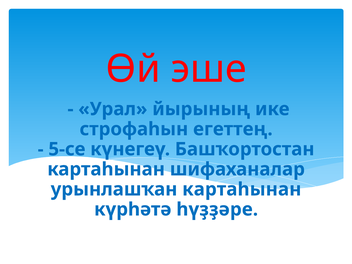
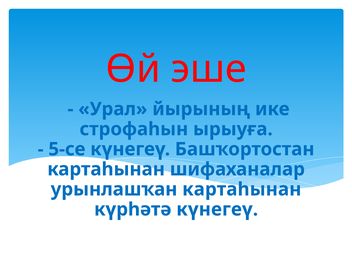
егеттең: егеттең -> ырыуға (233, 129)
күрһәтә һүҙҙәре: һүҙҙәре -> күнегеү (217, 209)
